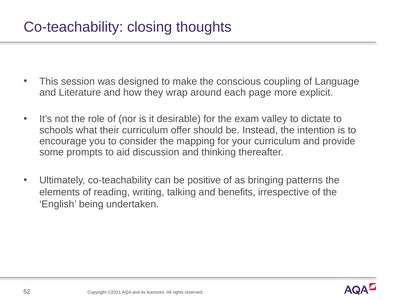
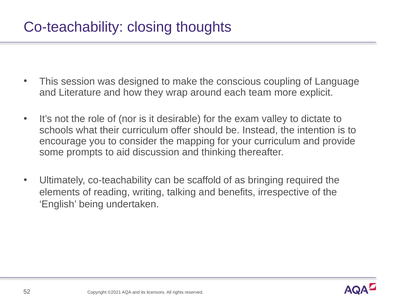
page: page -> team (260, 93)
positive: positive -> scaffold (204, 180)
patterns: patterns -> required (305, 180)
